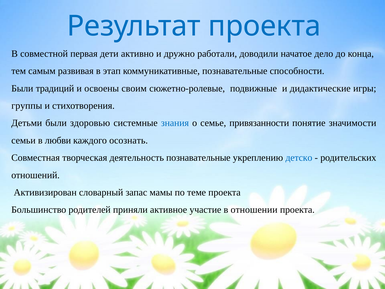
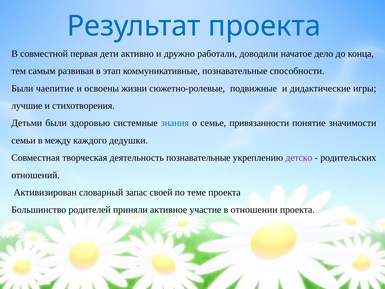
традиций: традиций -> чаепитие (55, 88)
своим: своим -> жизни (134, 88)
группы: группы -> лучшие (27, 106)
любви: любви -> между (58, 140)
осознать: осознать -> дедушки (129, 140)
детско colour: blue -> purple (299, 158)
мамы: мамы -> своей (161, 192)
